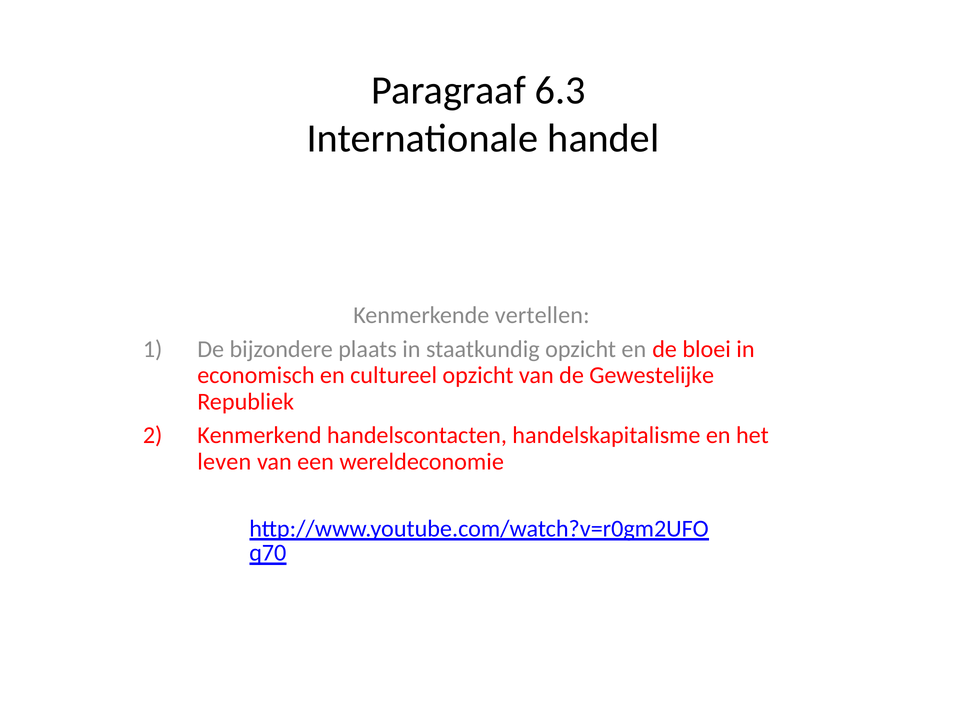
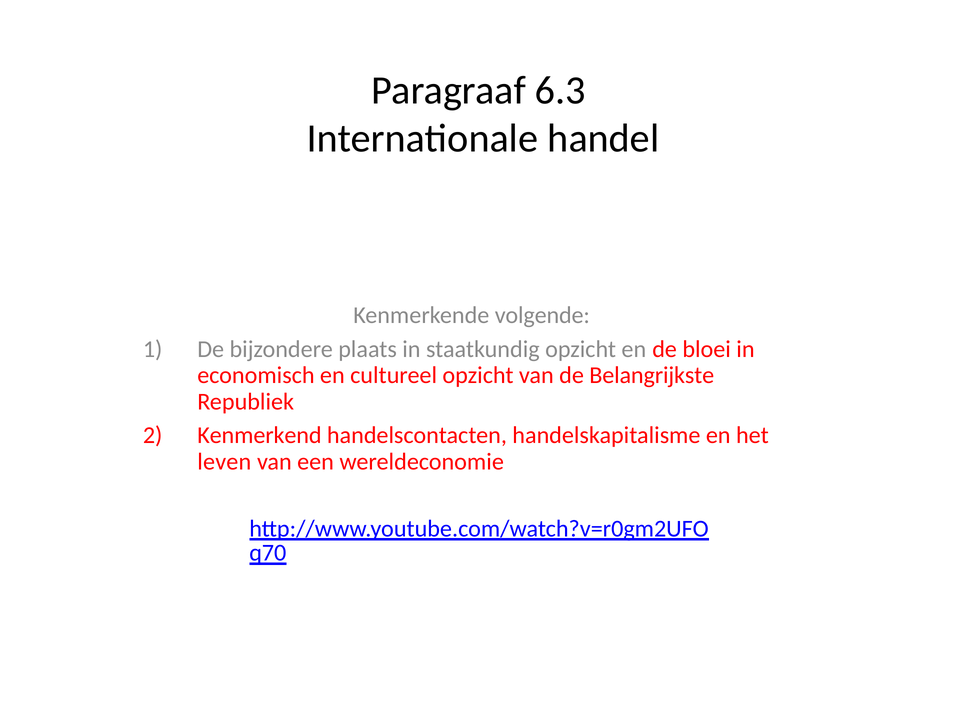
vertellen: vertellen -> volgende (542, 315)
Gewestelijke: Gewestelijke -> Belangrijkste (652, 375)
